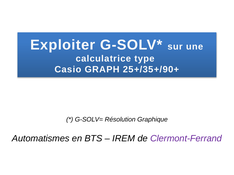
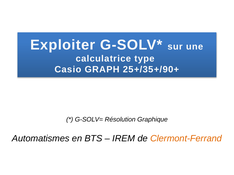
Clermont-Ferrand colour: purple -> orange (186, 139)
